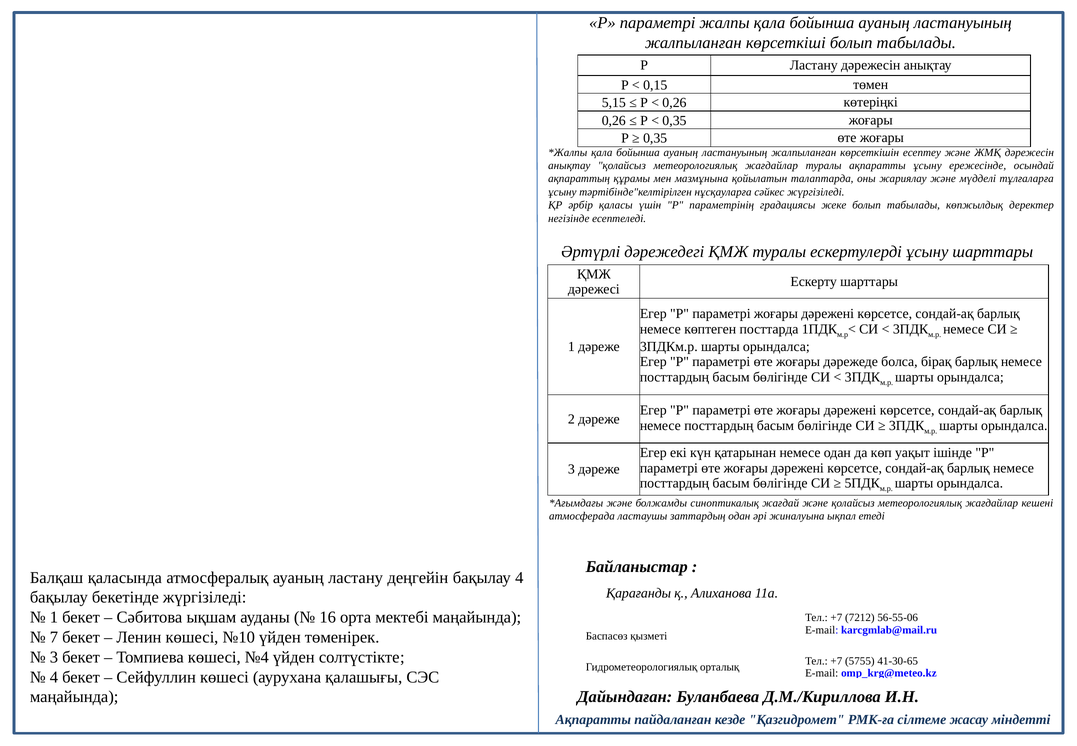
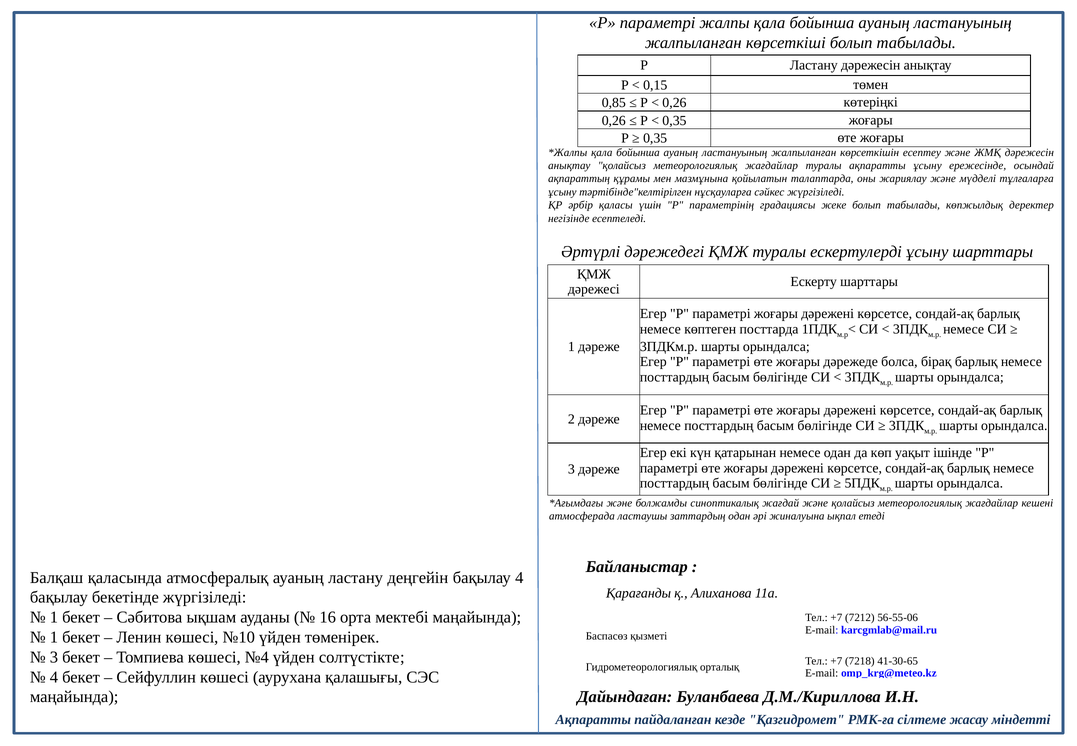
5,15: 5,15 -> 0,85 (614, 103)
7: 7 -> 1 (54, 637)
5755: 5755 -> 7218 (860, 661)
